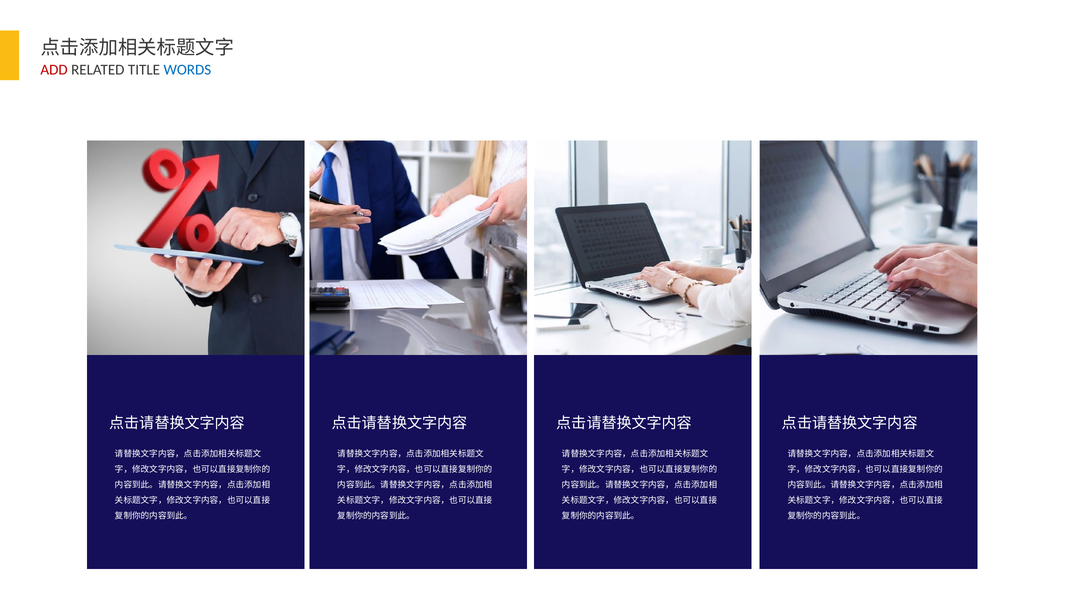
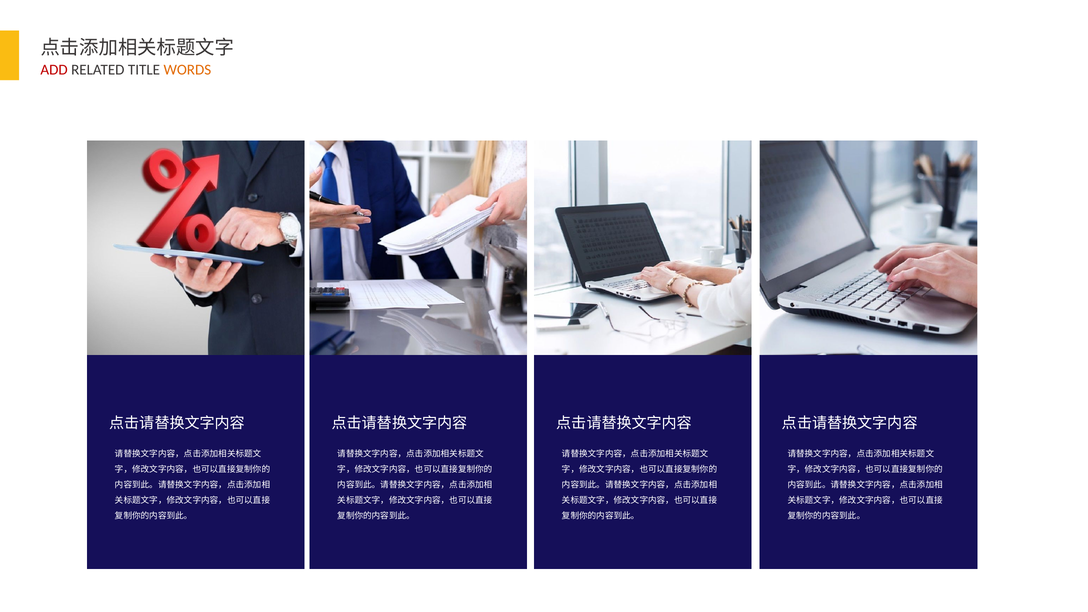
WORDS colour: blue -> orange (187, 70)
